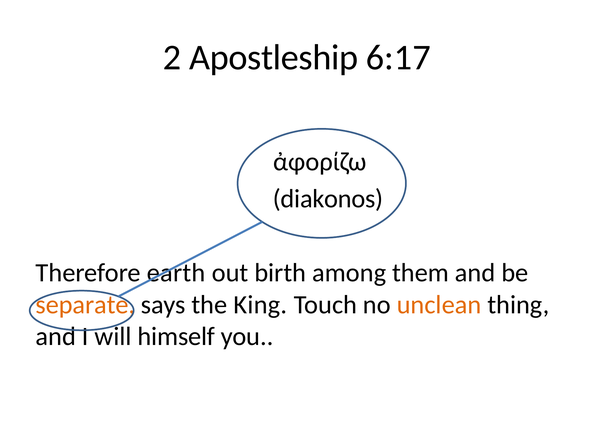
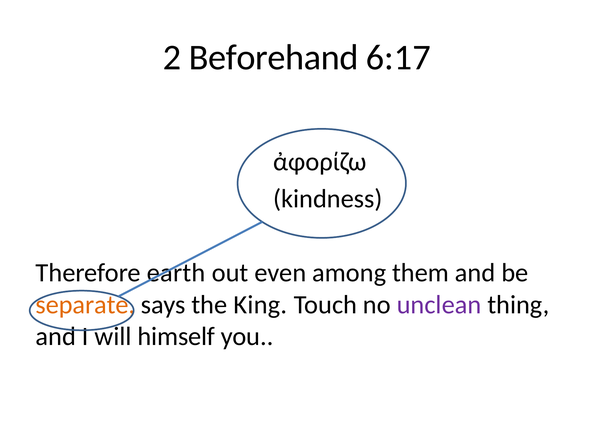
Apostleship: Apostleship -> Beforehand (274, 58)
diakonos: diakonos -> kindness (328, 199)
birth: birth -> even (280, 273)
unclean colour: orange -> purple (439, 304)
